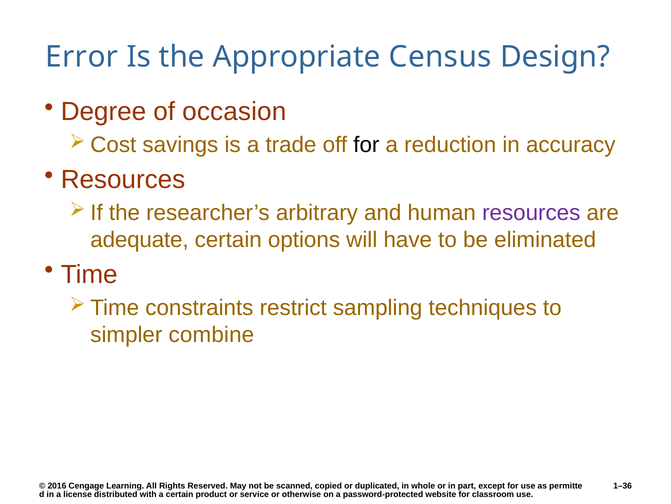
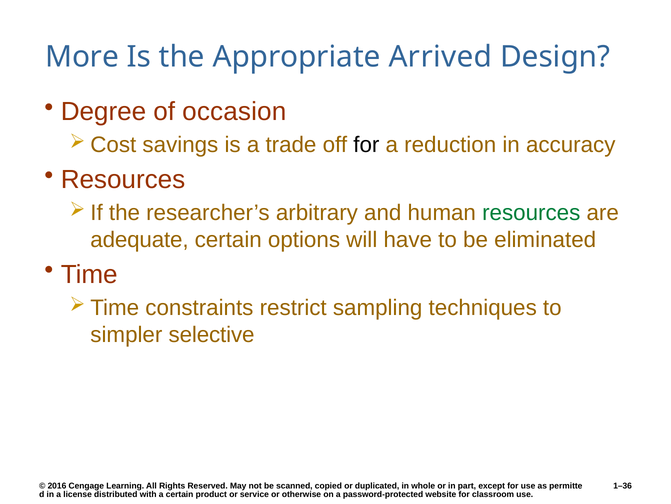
Error: Error -> More (82, 57)
Census: Census -> Arrived (440, 57)
resources colour: purple -> green (531, 213)
combine: combine -> selective (212, 334)
